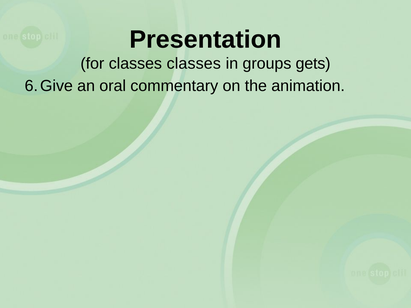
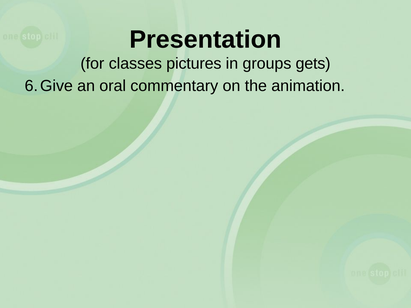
classes classes: classes -> pictures (194, 64)
